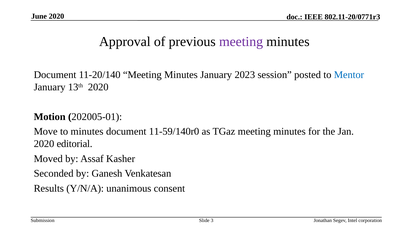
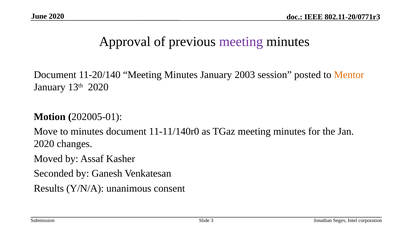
2023: 2023 -> 2003 (245, 75)
Mentor colour: blue -> orange (349, 75)
11-59/140r0: 11-59/140r0 -> 11-11/140r0 (174, 132)
editorial: editorial -> changes (75, 144)
